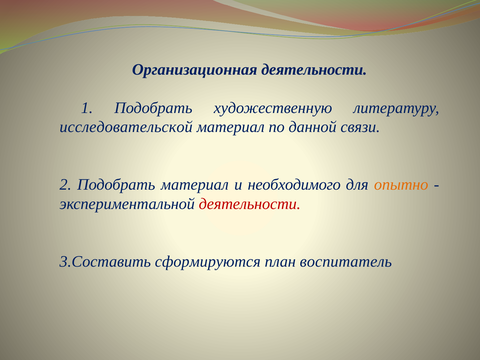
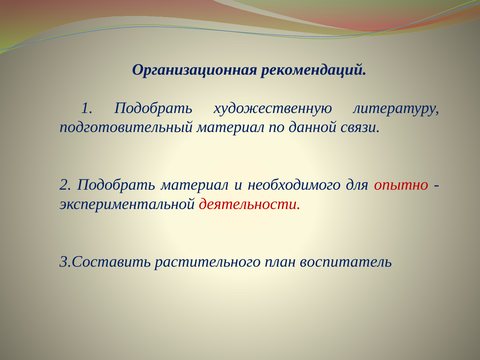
Организационная деятельности: деятельности -> рекомендаций (314, 69)
исследовательской: исследовательской -> подготовительный (126, 127)
опытно colour: orange -> red (401, 185)
сформируются: сформируются -> растительного (208, 261)
